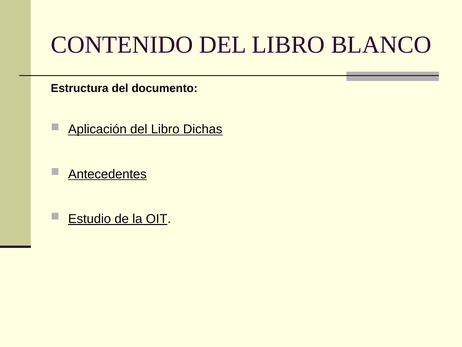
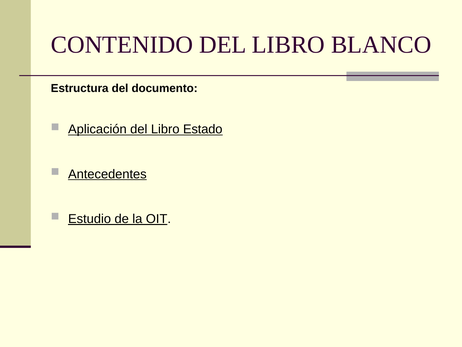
Dichas: Dichas -> Estado (203, 129)
